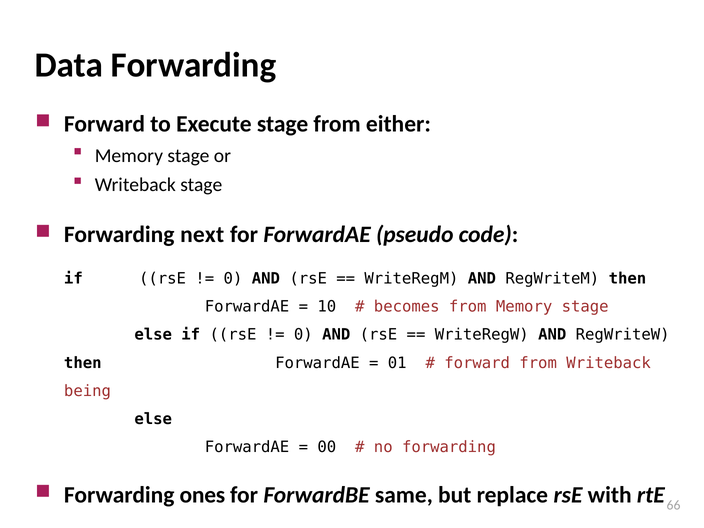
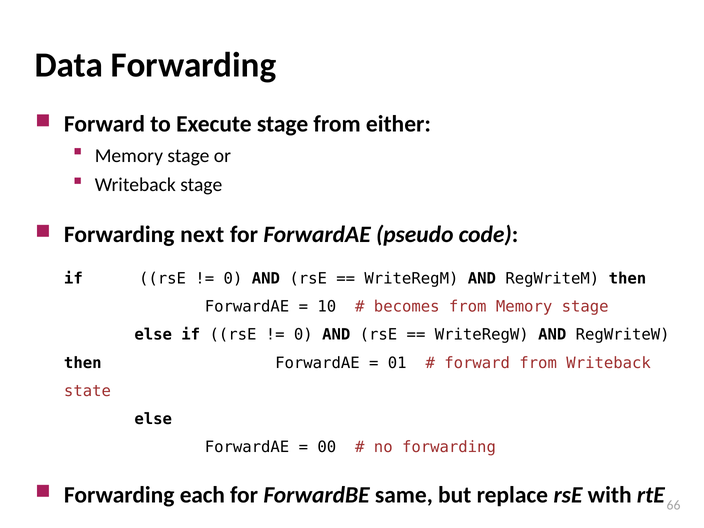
being: being -> state (87, 391)
ones: ones -> each (202, 495)
